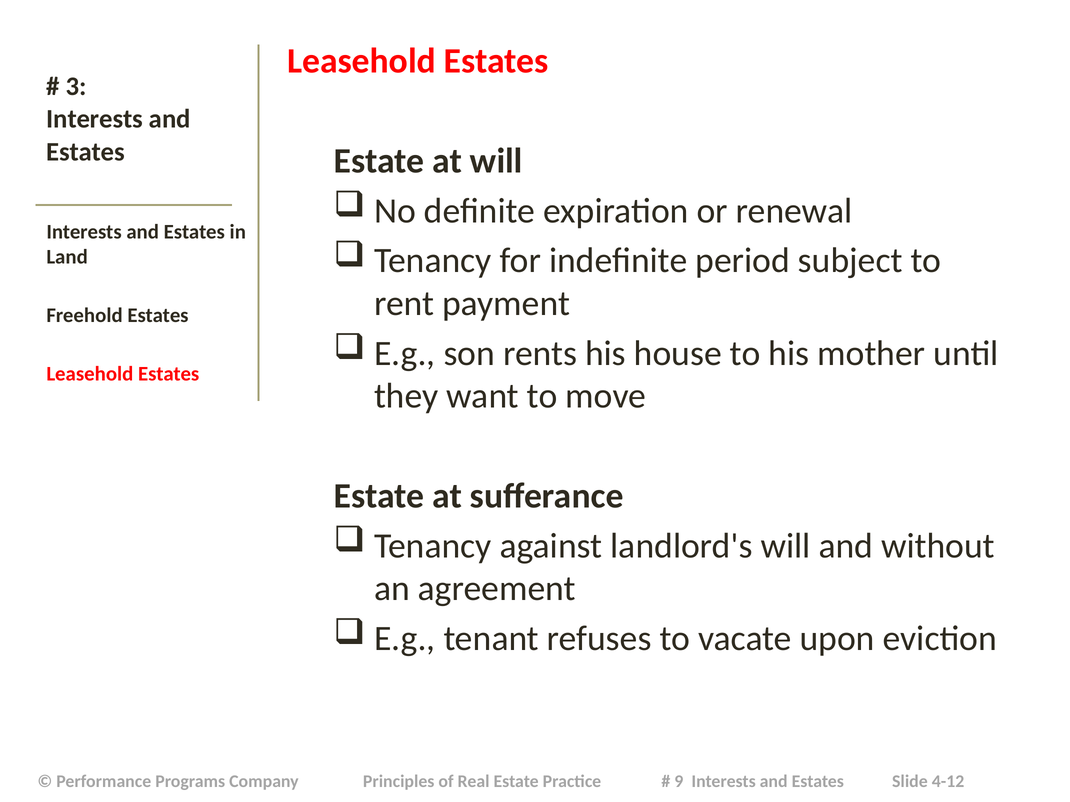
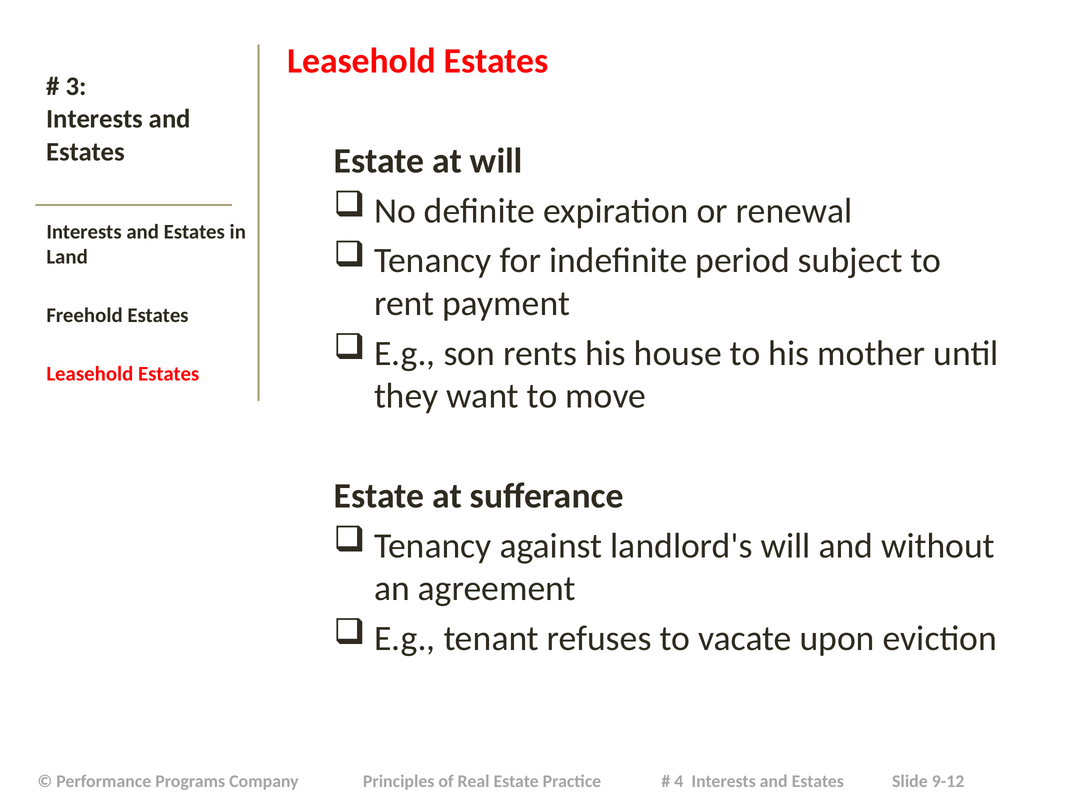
9: 9 -> 4 (679, 782)
4-12: 4-12 -> 9-12 (948, 782)
